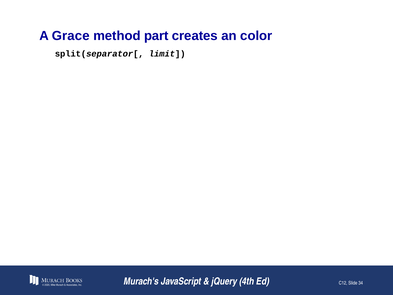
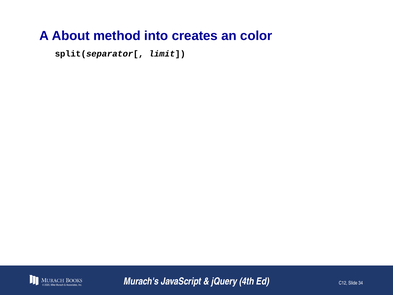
Grace: Grace -> About (71, 36)
part: part -> into (156, 36)
